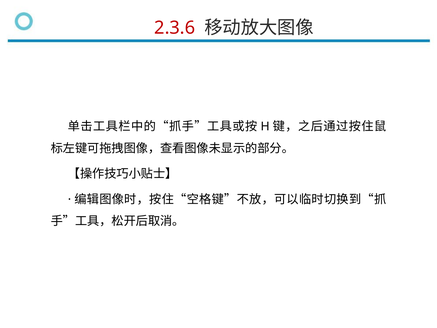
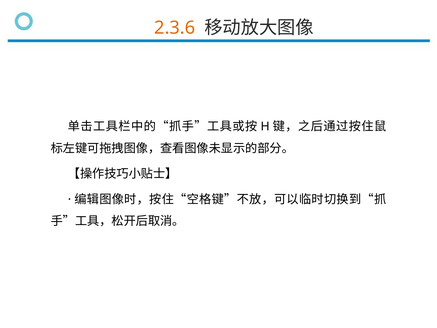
2.3.6 colour: red -> orange (175, 28)
